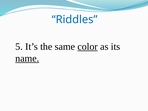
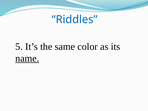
color underline: present -> none (88, 47)
